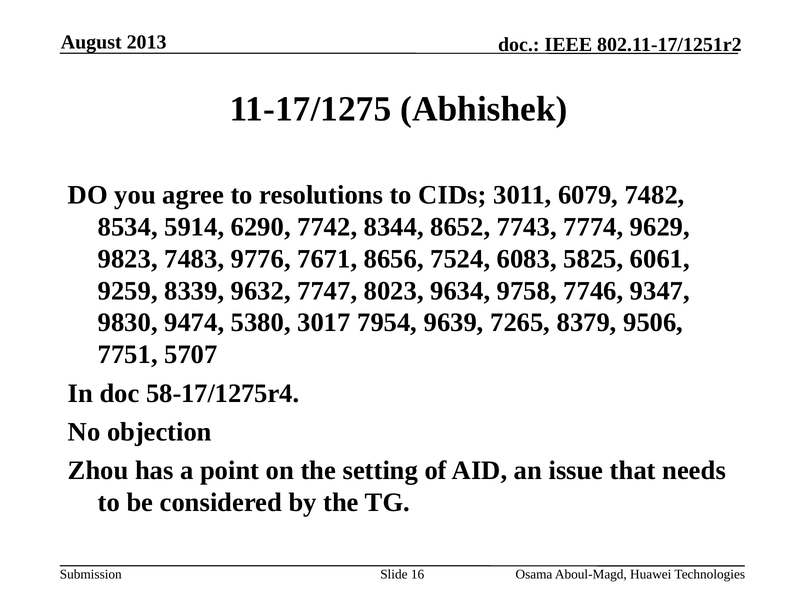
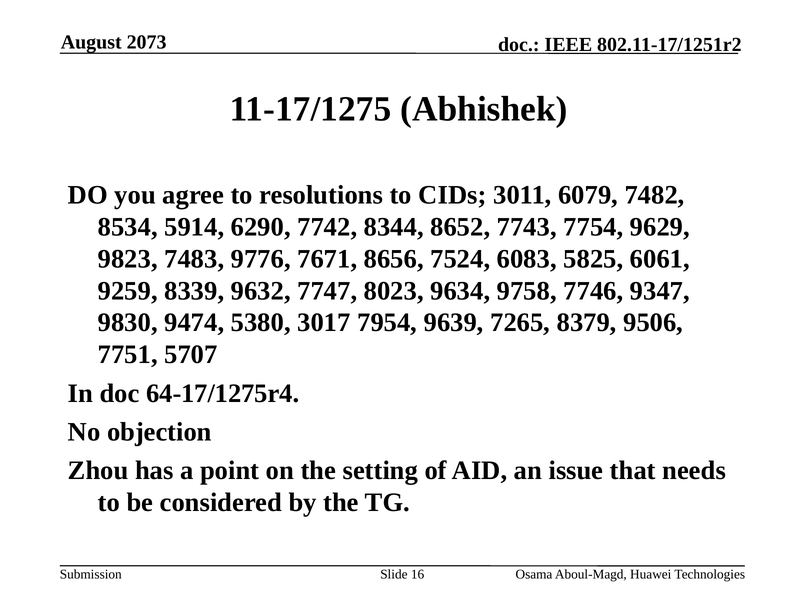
2013: 2013 -> 2073 (147, 42)
7774: 7774 -> 7754 (593, 227)
58-17/1275r4: 58-17/1275r4 -> 64-17/1275r4 (223, 393)
